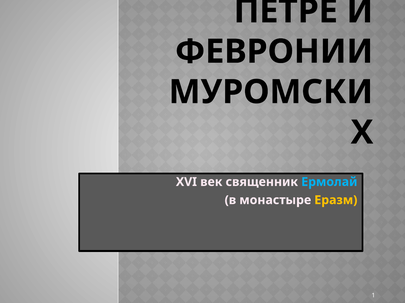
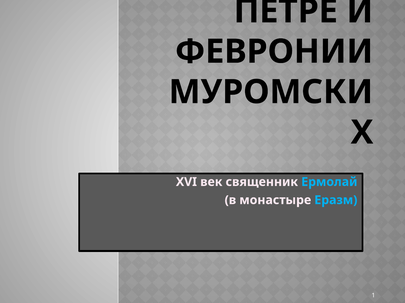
Еразм colour: yellow -> light blue (336, 201)
